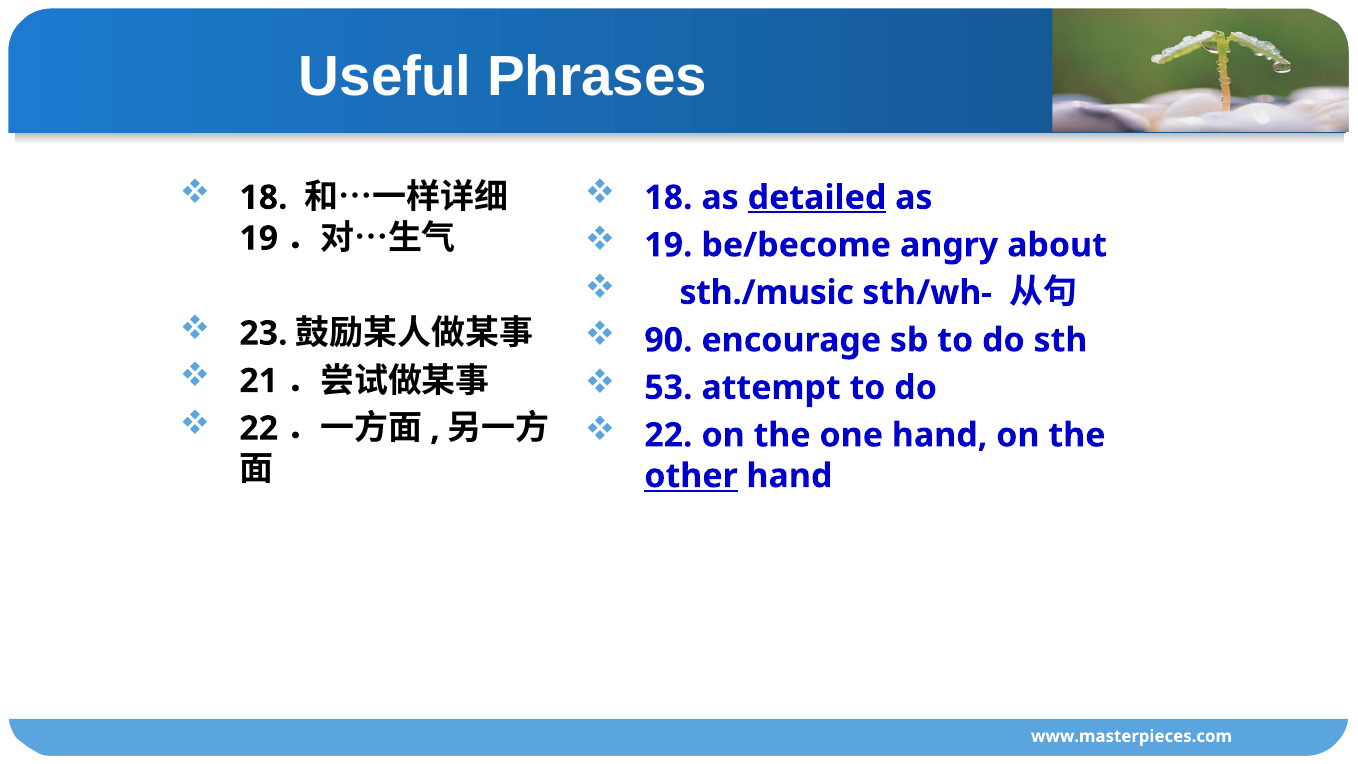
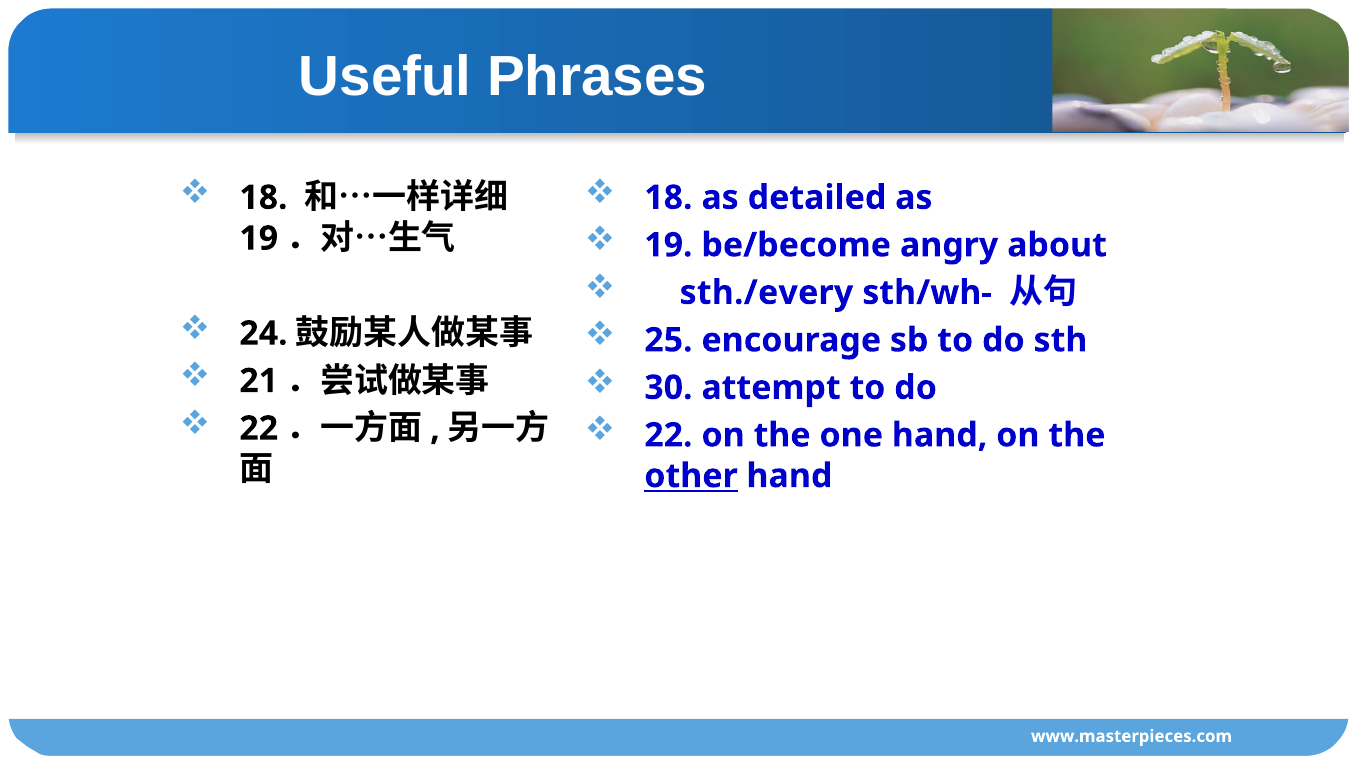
detailed underline: present -> none (817, 198)
sth./music: sth./music -> sth./every (766, 293)
23: 23 -> 24 (263, 333)
90: 90 -> 25 (668, 340)
53: 53 -> 30 (668, 388)
